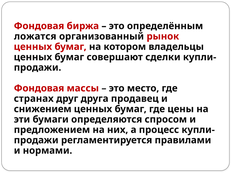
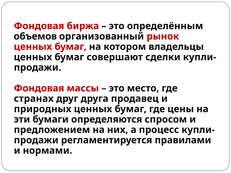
ложатся: ложатся -> объемов (35, 36)
снижением: снижением -> природных (43, 109)
